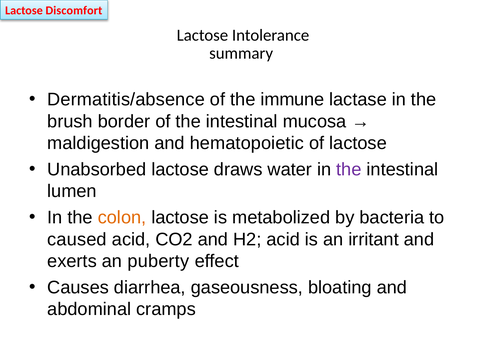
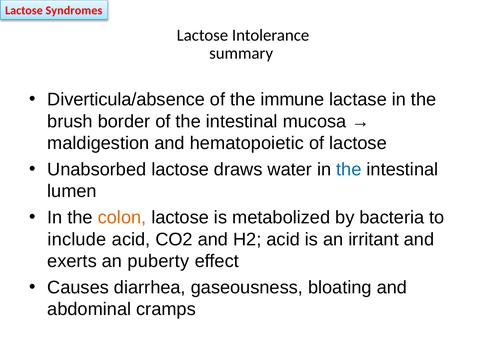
Discomfort: Discomfort -> Syndromes (74, 10)
Dermatitis/absence: Dermatitis/absence -> Diverticula/absence (126, 99)
the colour: purple -> blue (349, 169)
caused: caused -> include (77, 239)
